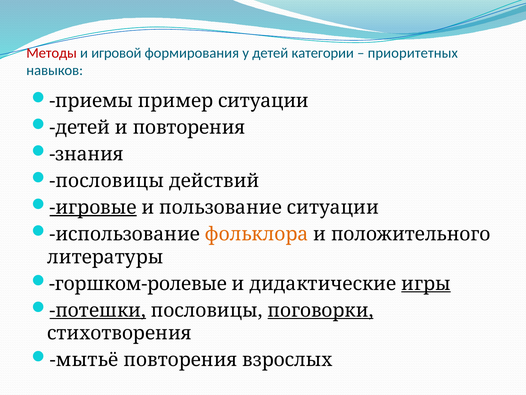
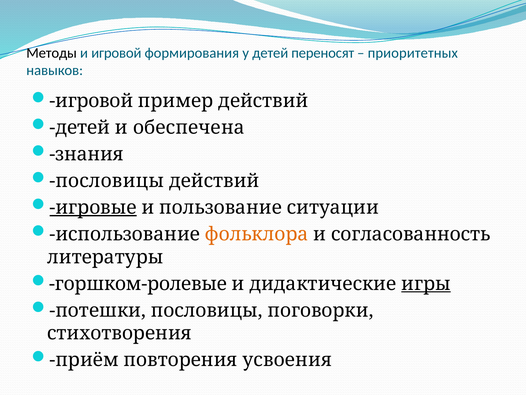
Методы colour: red -> black (52, 53)
категории: категории -> переносят (323, 53)
приемы: приемы -> игровой (91, 101)
пример ситуации: ситуации -> действий (263, 101)
и повторения: повторения -> обеспечена (189, 127)
положительного: положительного -> согласованность (411, 234)
потешки underline: present -> none (98, 310)
поговорки underline: present -> none (321, 310)
мытьё: мытьё -> приём (84, 359)
взрослых: взрослых -> усвоения (287, 359)
